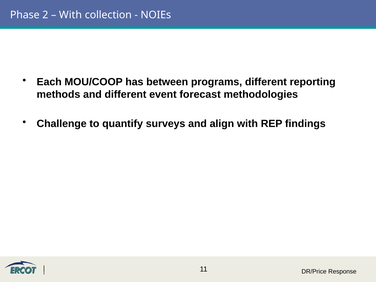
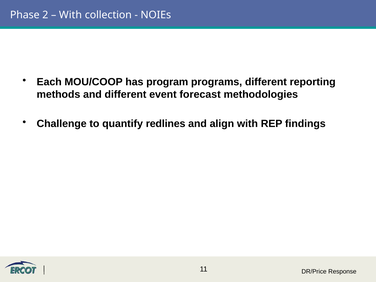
between: between -> program (167, 82)
surveys: surveys -> redlines (166, 124)
